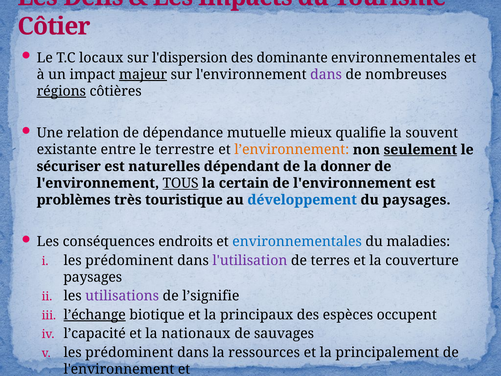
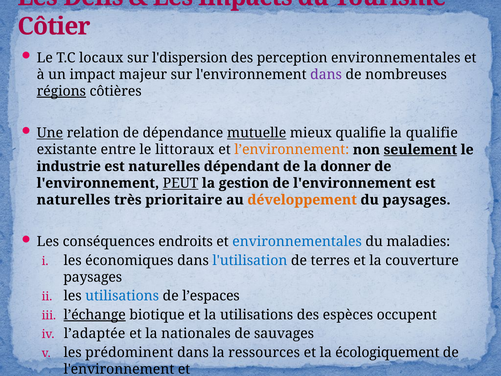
dominante: dominante -> perception (292, 58)
majeur underline: present -> none (143, 74)
Une underline: none -> present (50, 133)
mutuelle underline: none -> present (257, 133)
la souvent: souvent -> qualifie (432, 133)
terrestre: terrestre -> littoraux (185, 150)
sécuriser: sécuriser -> industrie (69, 166)
TOUS: TOUS -> PEUT (181, 183)
certain: certain -> gestion (244, 183)
problèmes: problèmes -> naturelles (73, 200)
touristique: touristique -> prioritaire (184, 200)
développement colour: blue -> orange (302, 200)
prédominent: prédominent -> économiques (129, 260)
l'utilisation colour: purple -> blue (250, 260)
utilisations colour: purple -> blue (122, 296)
l’signifie: l’signifie -> l’espaces (211, 296)
la principaux: principaux -> utilisations (257, 315)
l’capacité: l’capacité -> l’adaptée (95, 333)
nationaux: nationaux -> nationales (196, 333)
principalement: principalement -> écologiquement (387, 352)
